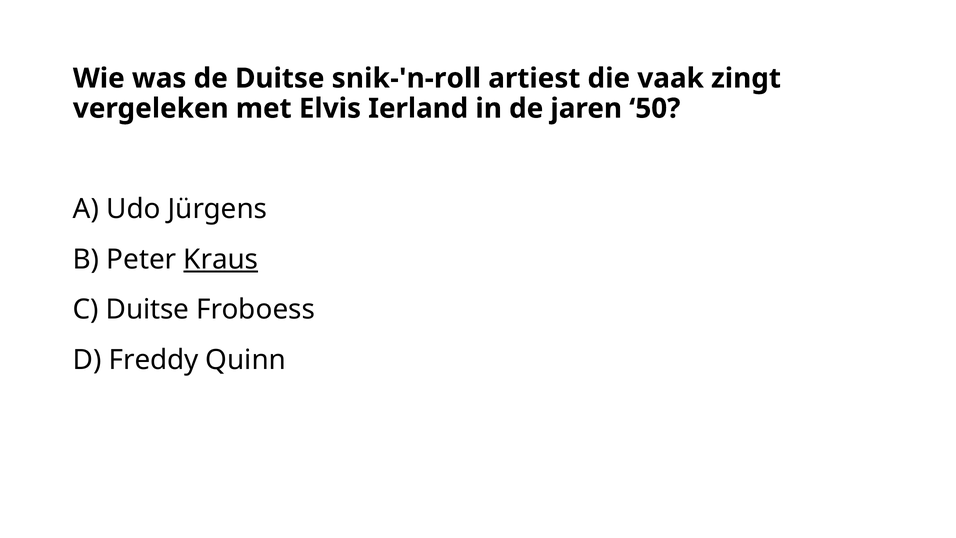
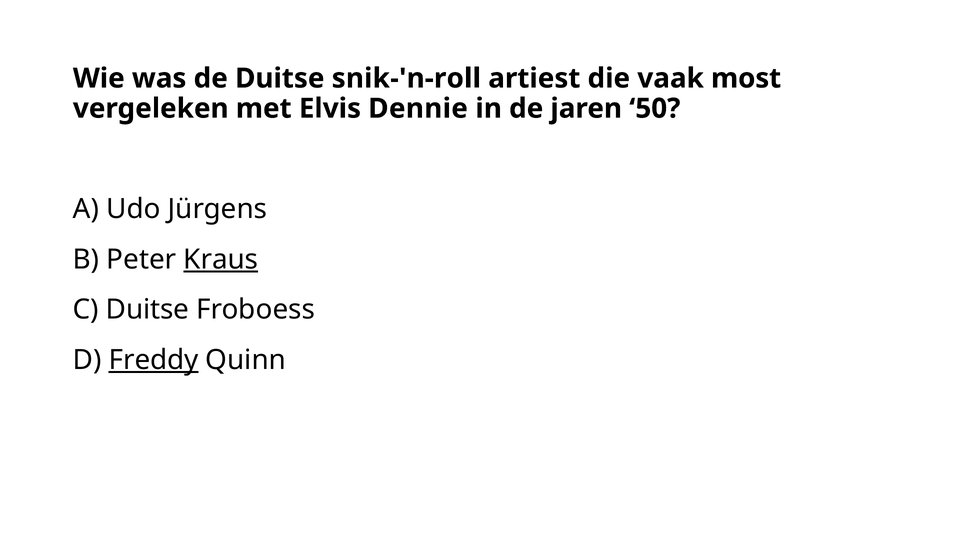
zingt: zingt -> most (746, 78)
Ierland: Ierland -> Dennie (418, 108)
Freddy underline: none -> present (154, 360)
